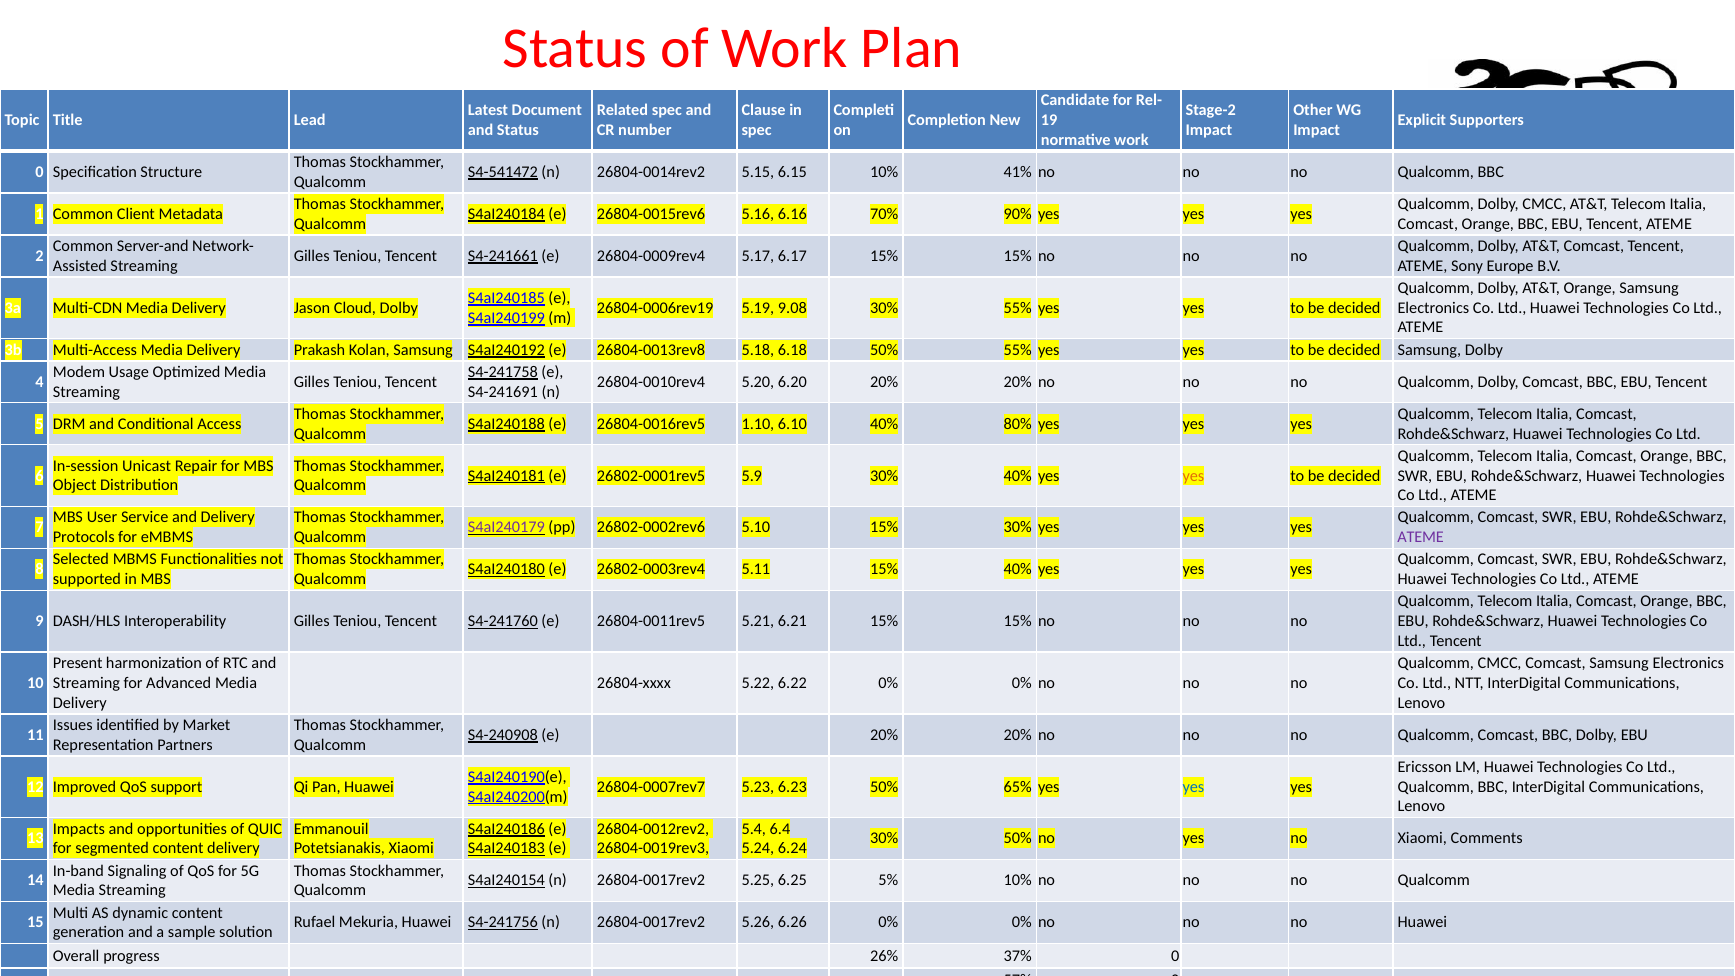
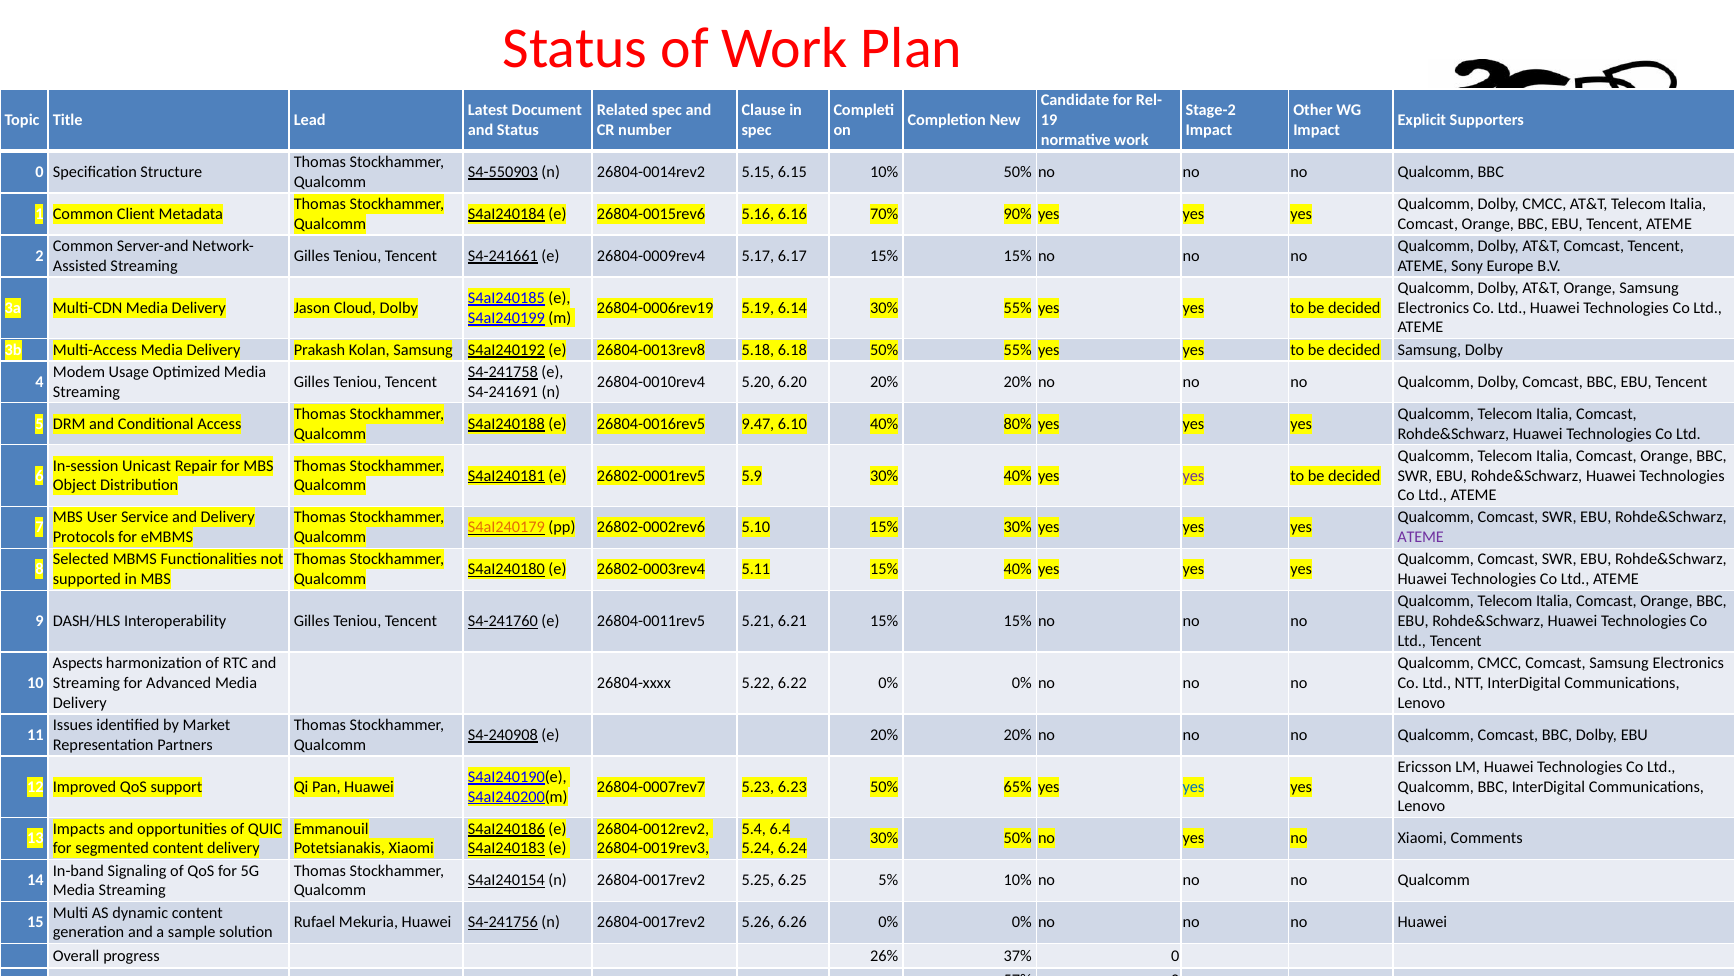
S4-541472: S4-541472 -> S4-550903 (503, 172)
10% 41%: 41% -> 50% (1018, 172)
9.08: 9.08 -> 6.14 (792, 308)
1.10: 1.10 -> 9.47 (758, 424)
yes colour: orange -> purple (1194, 476)
S4aI240179 colour: purple -> orange (506, 527)
Present: Present -> Aspects (78, 663)
